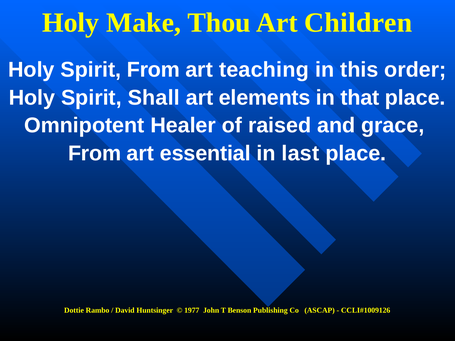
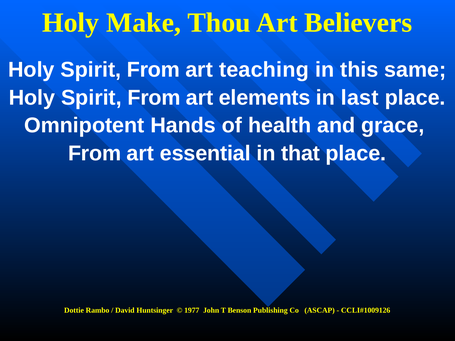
Children: Children -> Believers (358, 23)
order: order -> same (415, 70)
Shall: Shall -> From (154, 98)
that: that -> last (360, 98)
Healer: Healer -> Hands (183, 126)
raised: raised -> health (280, 126)
last: last -> that (301, 154)
